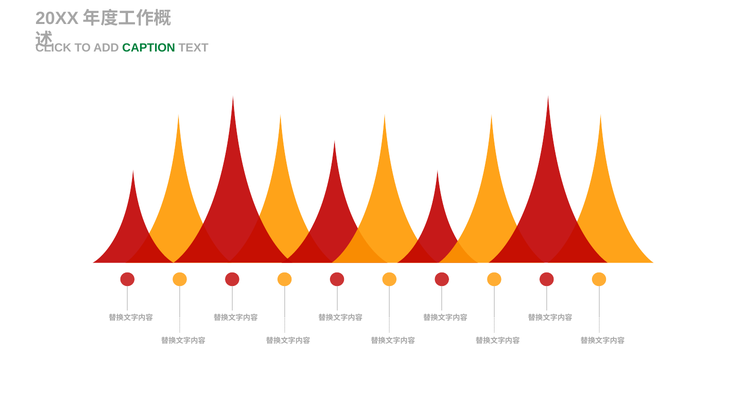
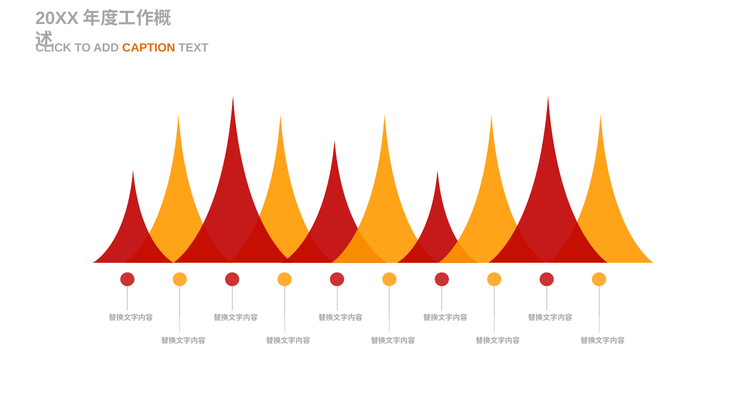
CAPTION colour: green -> orange (149, 48)
